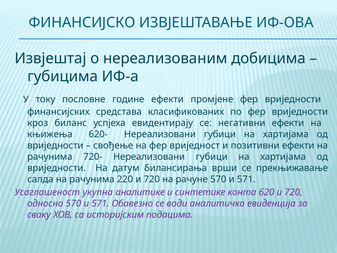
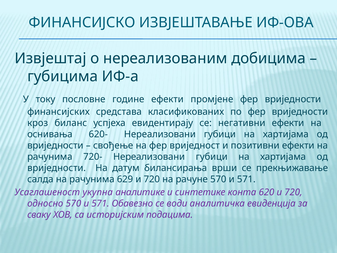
књижења: књижења -> оснивања (50, 134)
220: 220 -> 629 (125, 179)
